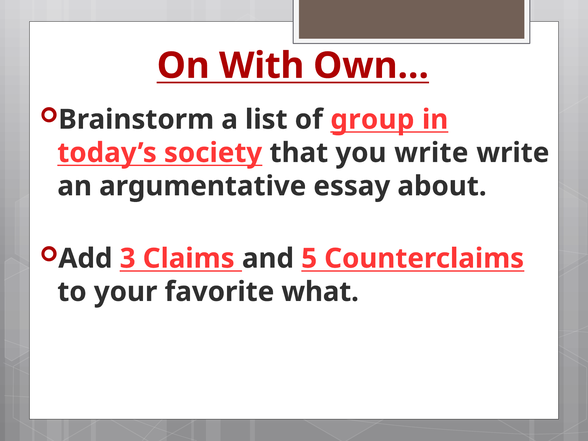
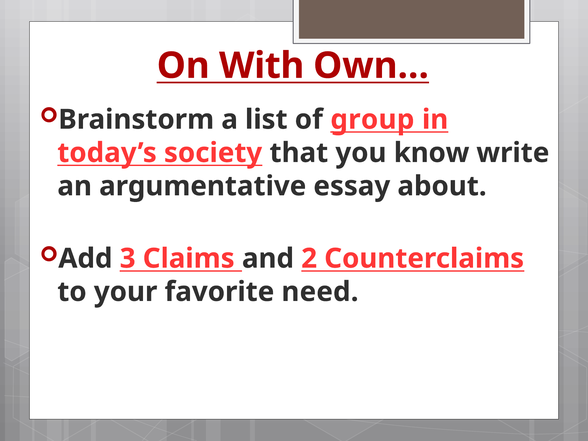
you write: write -> know (432, 153)
5: 5 -> 2 (309, 258)
what: what -> need (320, 292)
